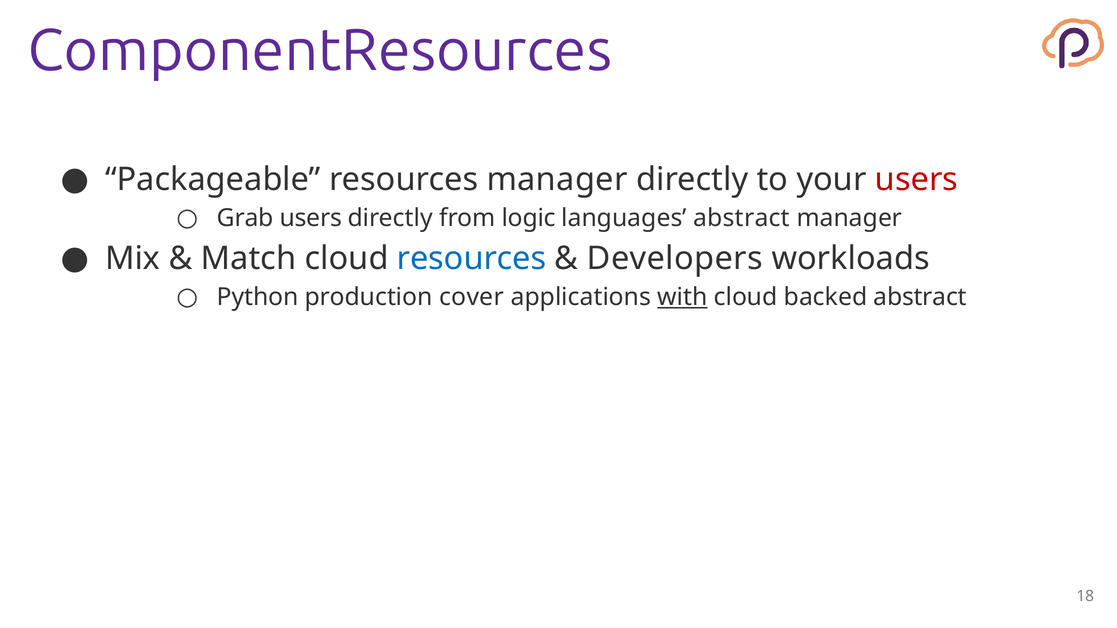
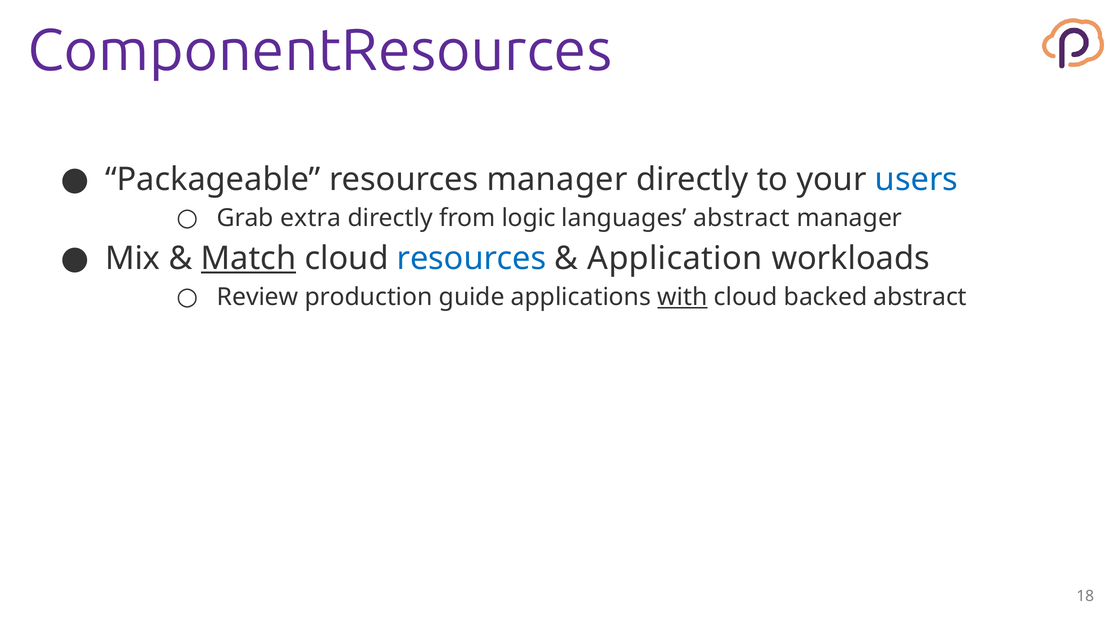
users colour: red -> blue (917, 180)
Grab users: users -> extra (311, 218)
Match underline: none -> present (249, 259)
Developers: Developers -> Application (675, 259)
Python: Python -> Review (258, 297)
cover: cover -> guide (472, 297)
